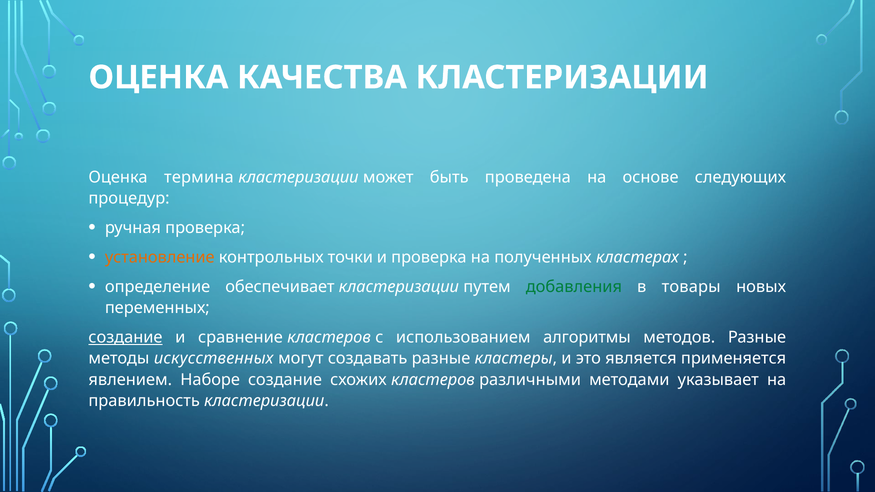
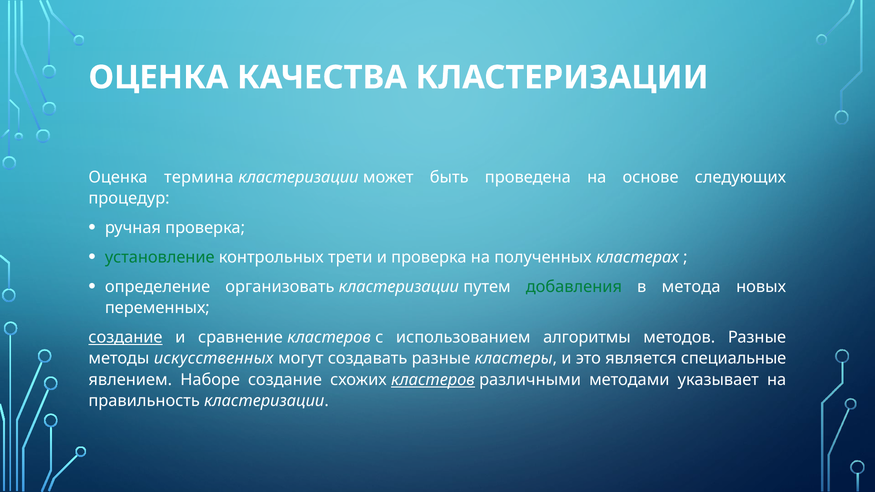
установление colour: orange -> green (160, 257)
точки: точки -> трети (350, 257)
обеспечивает: обеспечивает -> организовать (280, 287)
товары: товары -> метода (691, 287)
применяется: применяется -> специальные (734, 359)
кластеров underline: none -> present (433, 380)
